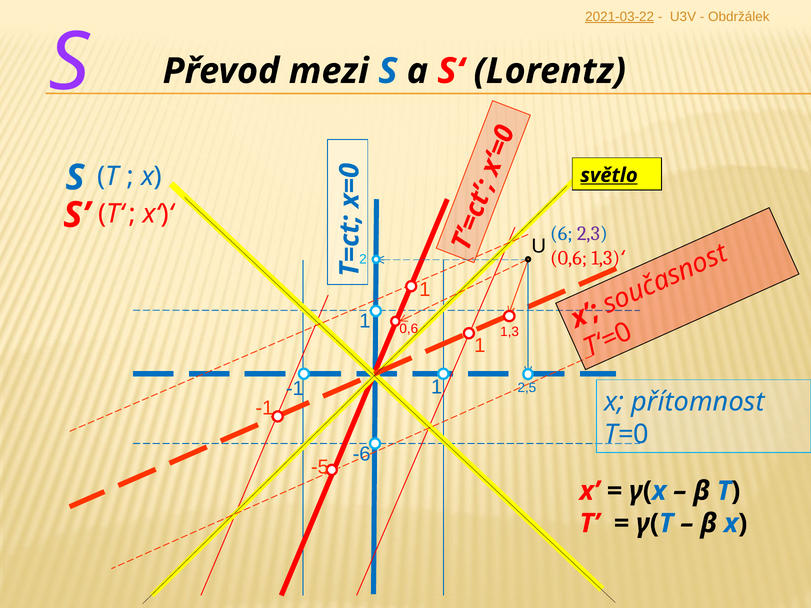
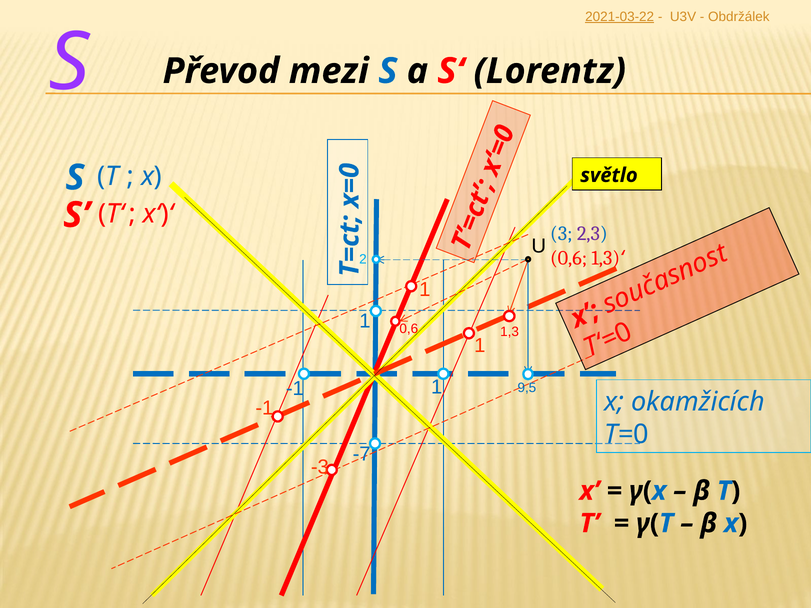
světlo underline: present -> none (609, 175)
6: 6 -> 3 (561, 234)
2,5: 2,5 -> 9,5 (527, 388)
přítomnost: přítomnost -> okamžicích (698, 402)
-6: -6 -> -7 (362, 454)
-5: -5 -> -3 (320, 467)
